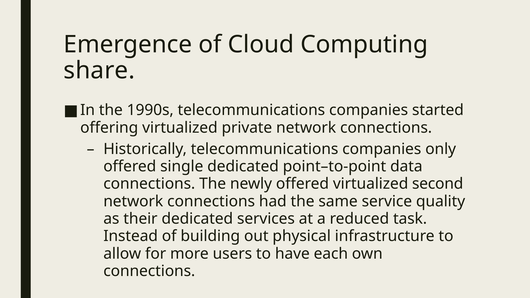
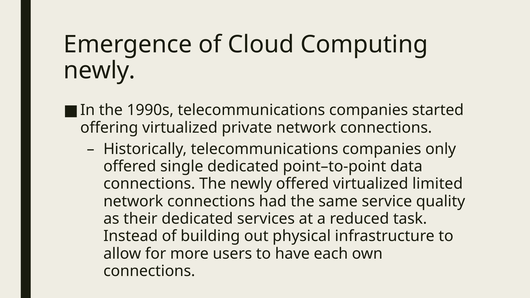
share: share -> newly (99, 70)
second: second -> limited (438, 184)
